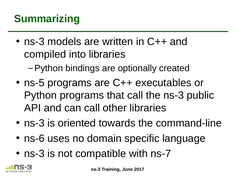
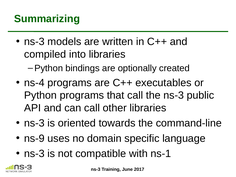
ns-5: ns-5 -> ns-4 (34, 83)
ns-6: ns-6 -> ns-9 (34, 138)
ns-7: ns-7 -> ns-1 (161, 154)
